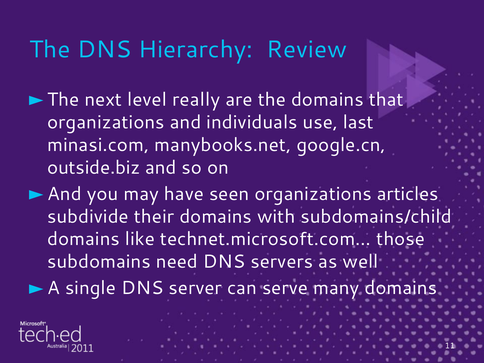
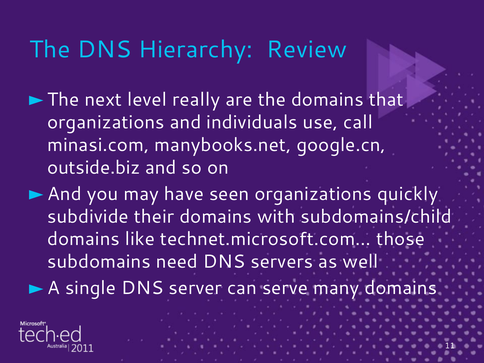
last: last -> call (358, 122)
articles: articles -> quickly (408, 194)
